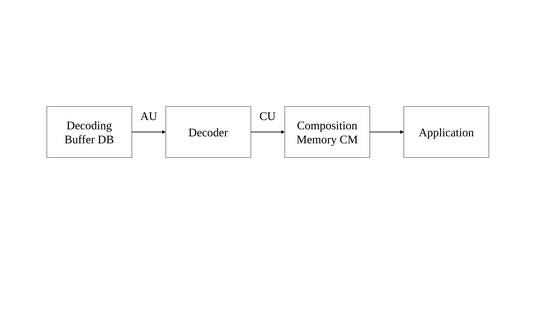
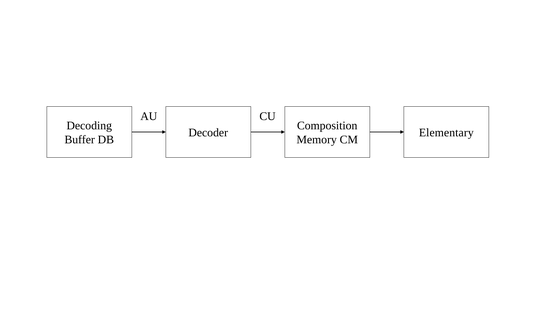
Application: Application -> Elementary (446, 133)
